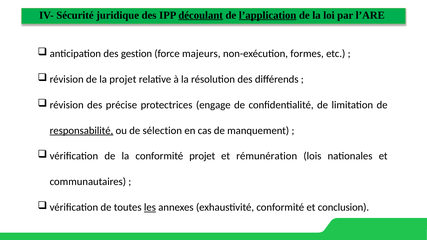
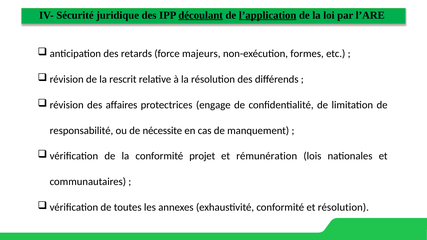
gestion: gestion -> retards (136, 54)
la projet: projet -> rescrit (123, 79)
précise: précise -> affaires (122, 105)
responsabilité underline: present -> none (81, 131)
sélection: sélection -> nécessite (162, 131)
les underline: present -> none (150, 207)
et conclusion: conclusion -> résolution (343, 207)
